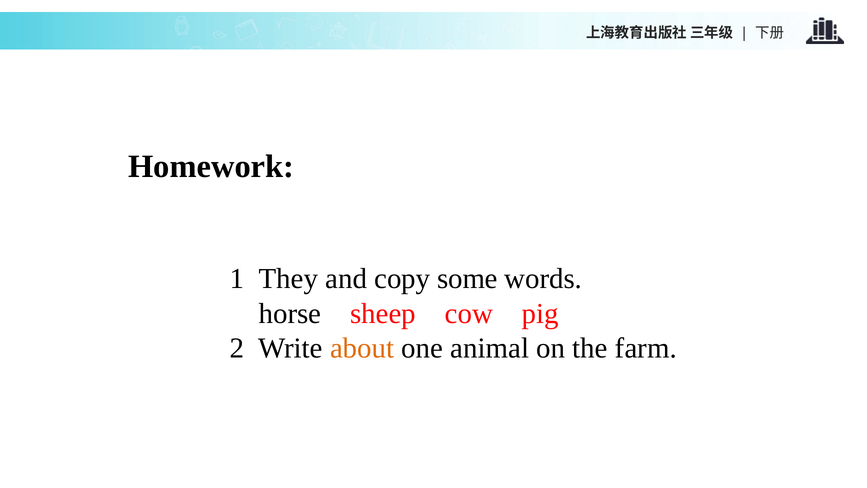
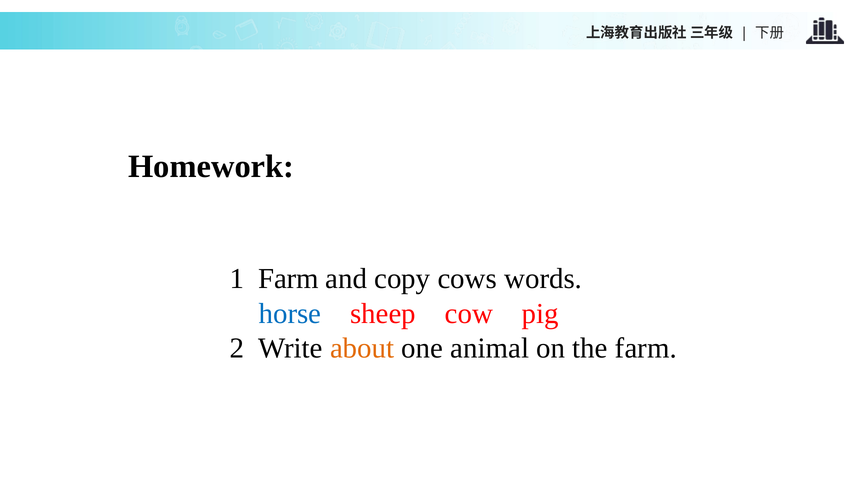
1 They: They -> Farm (289, 279)
some: some -> cows (467, 279)
horse colour: black -> blue (290, 313)
